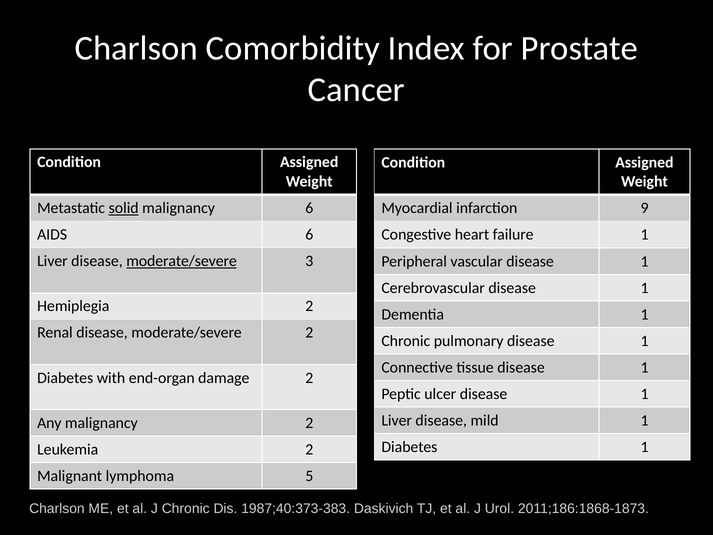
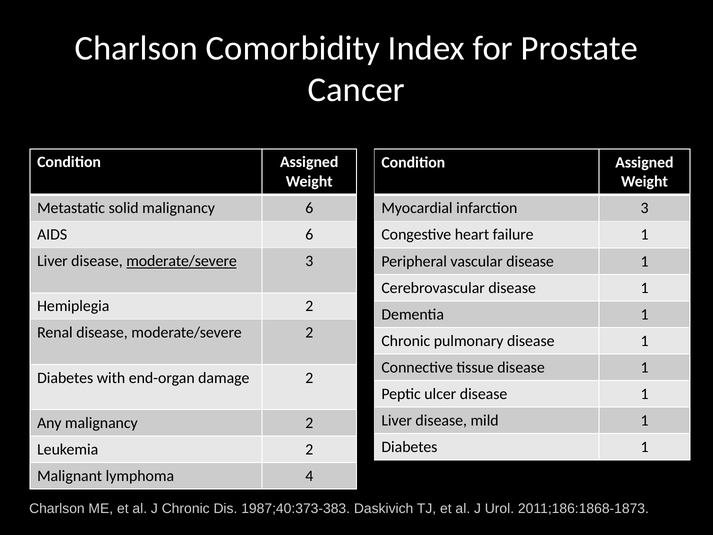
solid underline: present -> none (124, 208)
infarction 9: 9 -> 3 (645, 208)
5: 5 -> 4 (309, 476)
